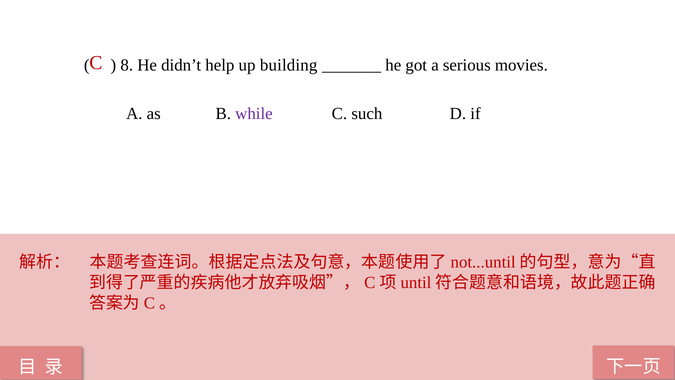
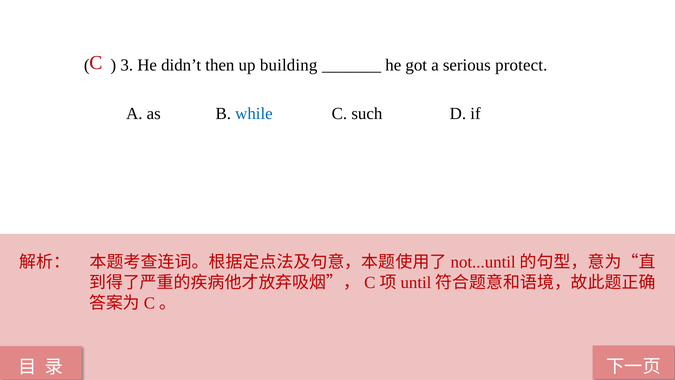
8: 8 -> 3 (127, 65)
help: help -> then (220, 65)
movies: movies -> protect (521, 65)
while colour: purple -> blue (254, 114)
